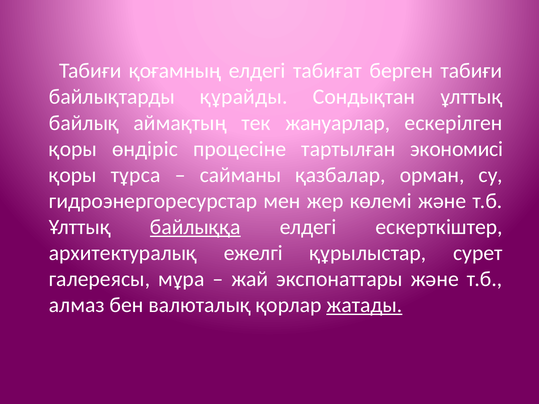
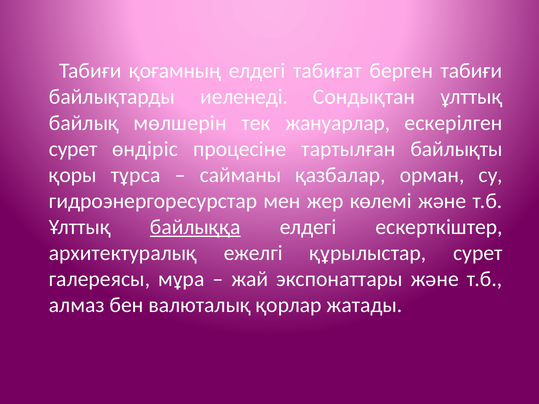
құрайды: құрайды -> иеленеді (244, 97)
аймақтың: аймақтың -> мөлшерін (180, 123)
қоры: қоры -> сурет (73, 149)
экономисі: экономисі -> байлықты (457, 149)
жатады underline: present -> none (364, 305)
